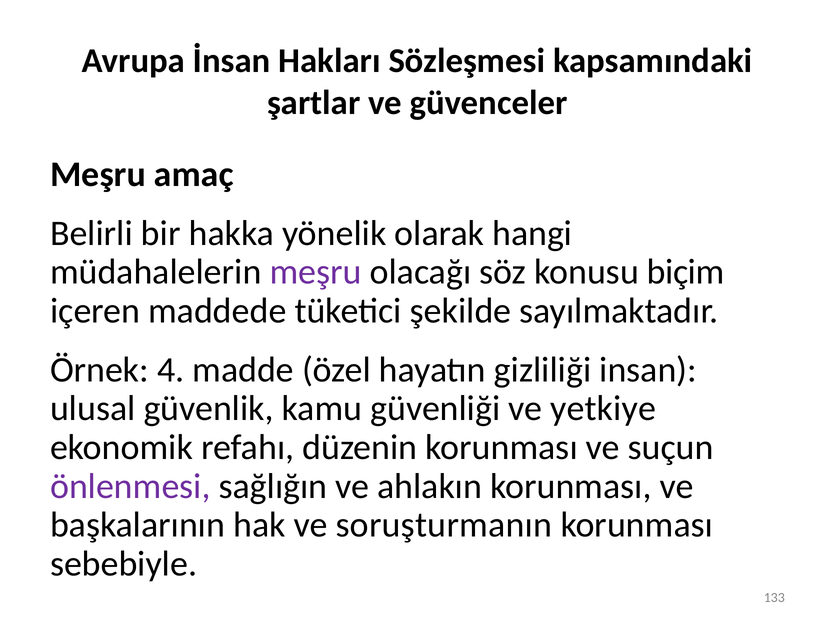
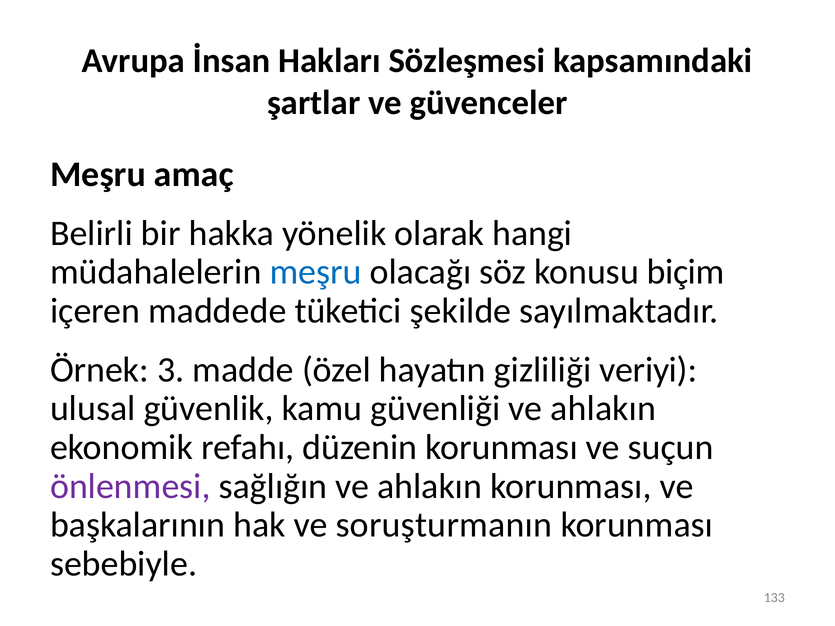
meşru colour: purple -> blue (316, 272)
4: 4 -> 3 (171, 370)
insan: insan -> veriyi (648, 370)
güvenliği ve yetkiye: yetkiye -> ahlakın (603, 409)
